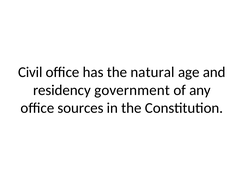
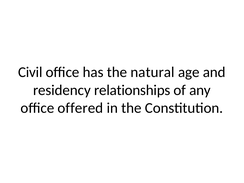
government: government -> relationships (132, 90)
sources: sources -> offered (80, 108)
